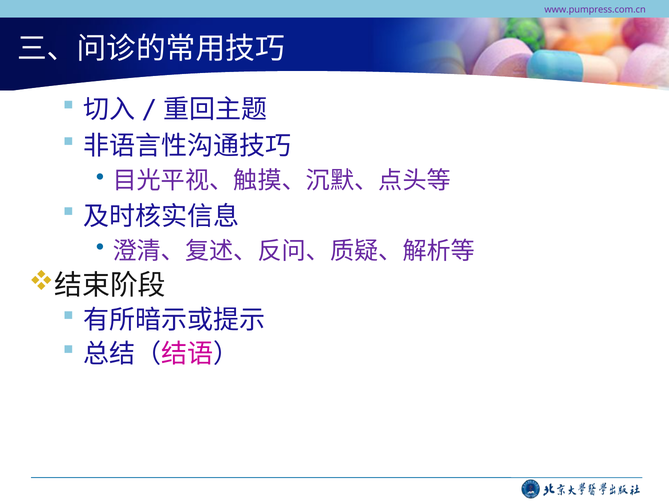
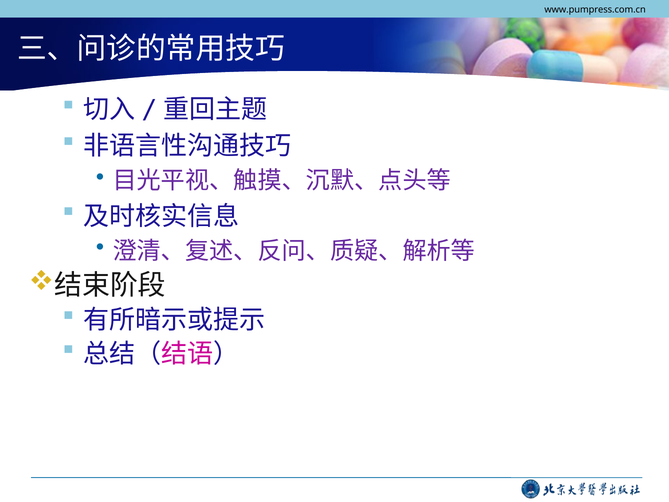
www.pumpress.com.cn colour: purple -> black (595, 10)
